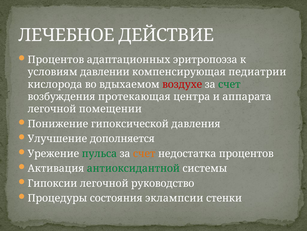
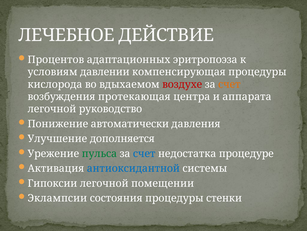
компенсирующая педиатрии: педиатрии -> процедуры (257, 72)
счет colour: green -> orange (229, 84)
помещении: помещении -> руководство (110, 109)
гипоксической: гипоксической -> автоматически (130, 123)
счет colour: orange -> blue (144, 153)
недостатка процентов: процентов -> процедуре (246, 153)
антиоксидантной colour: green -> blue (133, 168)
руководство: руководство -> помещении (163, 183)
Процедуры: Процедуры -> Эклампсии (57, 198)
состояния эклампсии: эклампсии -> процедуры (174, 198)
